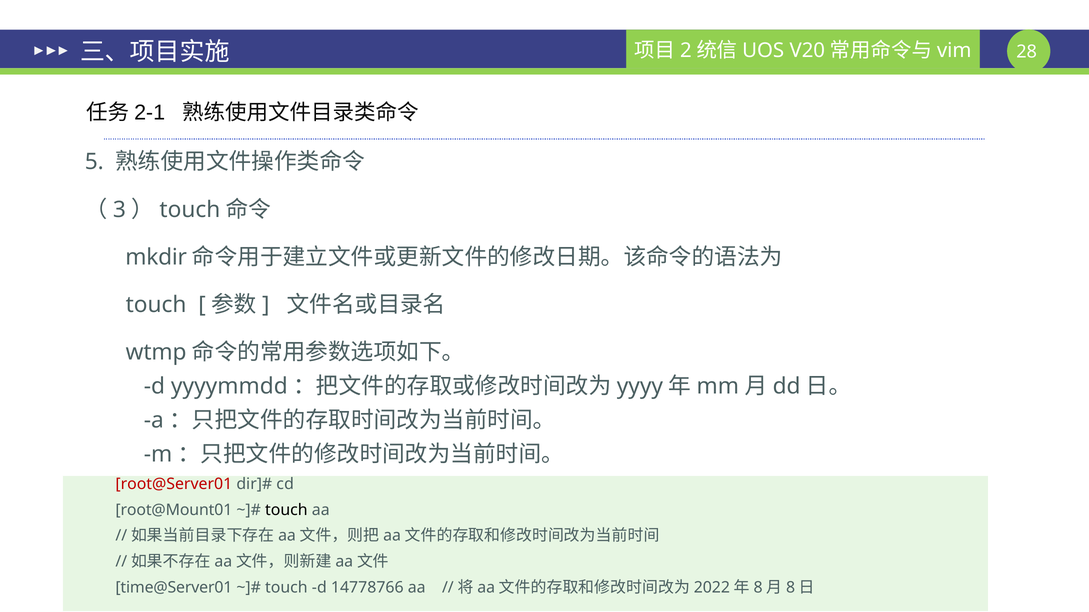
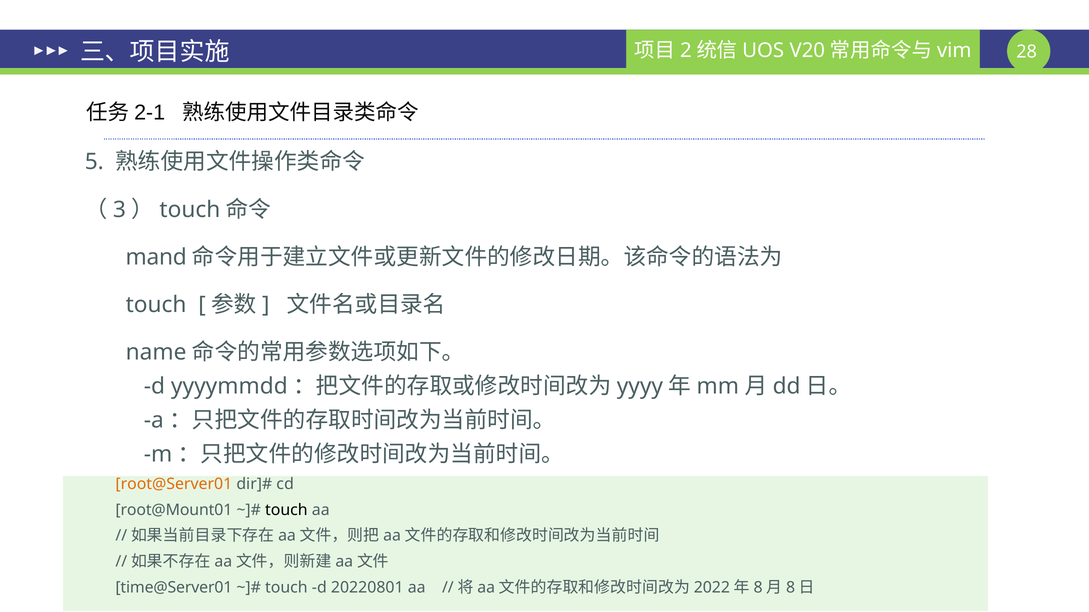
mkdir: mkdir -> mand (156, 257)
wtmp: wtmp -> name (156, 353)
root@Server01 colour: red -> orange (174, 484)
14778766: 14778766 -> 20220801 (367, 588)
